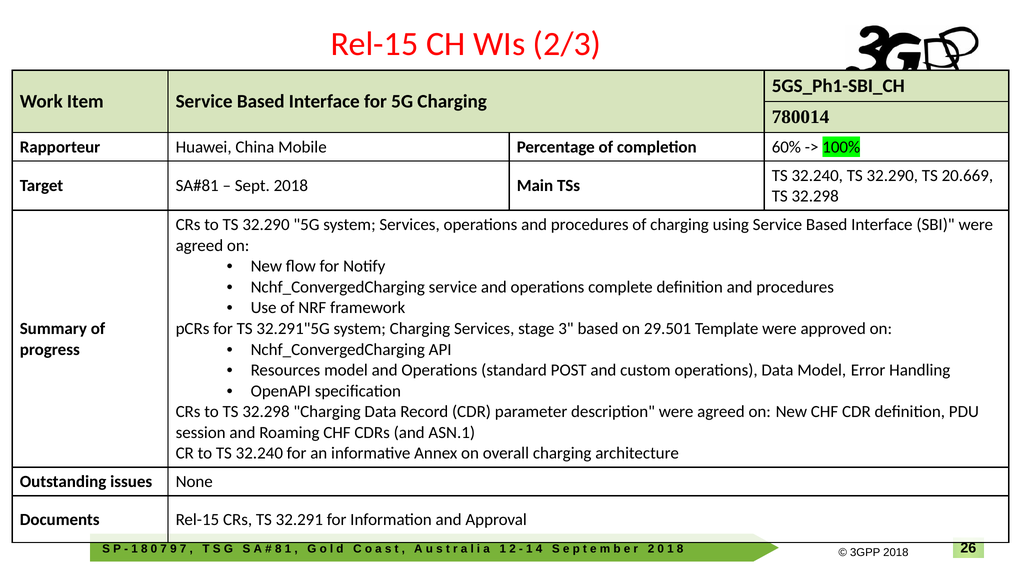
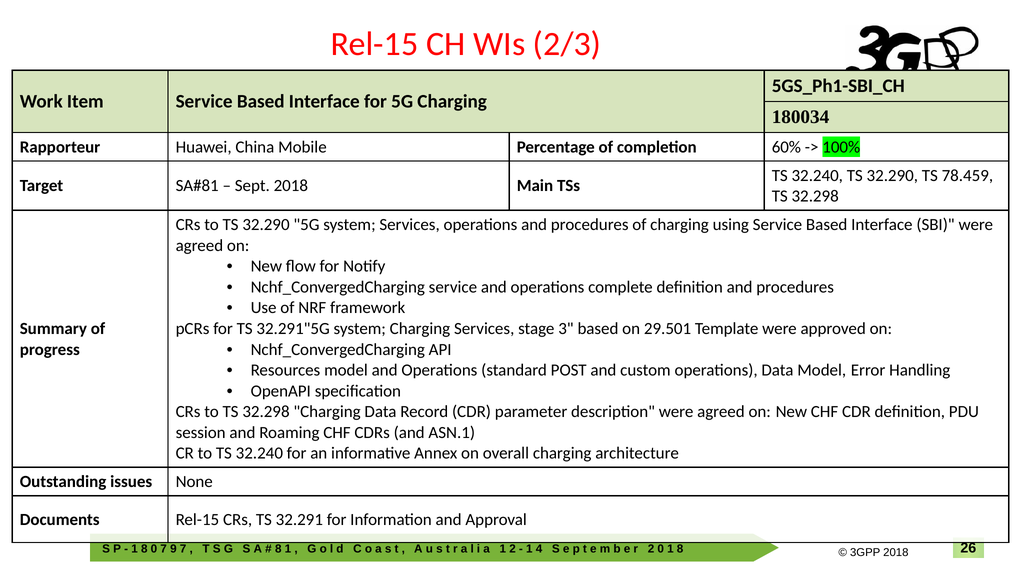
780014: 780014 -> 180034 (801, 117)
20.669: 20.669 -> 78.459 (967, 176)
